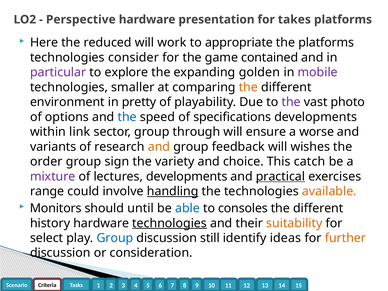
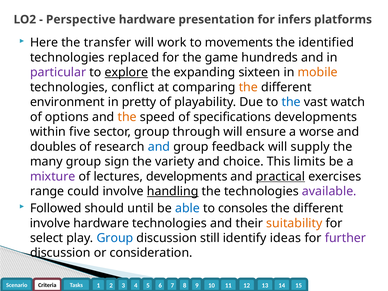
takes: takes -> infers (294, 20)
reduced: reduced -> transfer (108, 43)
appropriate: appropriate -> movements (239, 43)
the platforms: platforms -> identified (326, 43)
consider: consider -> replaced (134, 58)
contained: contained -> hundreds (270, 58)
explore underline: none -> present (126, 72)
golden: golden -> sixteen (259, 72)
mobile colour: purple -> orange (318, 72)
smaller: smaller -> conflict (133, 87)
the colour: purple -> blue (291, 102)
photo: photo -> watch (348, 102)
the colour: blue -> orange (127, 117)
link: link -> five (80, 132)
variants: variants -> doubles (53, 147)
and colour: orange -> blue (159, 147)
wishes: wishes -> supply (310, 147)
order: order -> many (46, 162)
catch: catch -> limits (310, 162)
available colour: orange -> purple (329, 191)
Monitors: Monitors -> Followed (56, 208)
history: history -> involve (50, 223)
technologies underline: present -> none (170, 223)
further colour: orange -> purple (345, 238)
